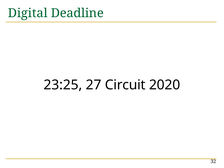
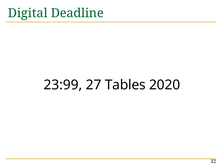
23:25: 23:25 -> 23:99 (63, 85)
Circuit: Circuit -> Tables (125, 85)
